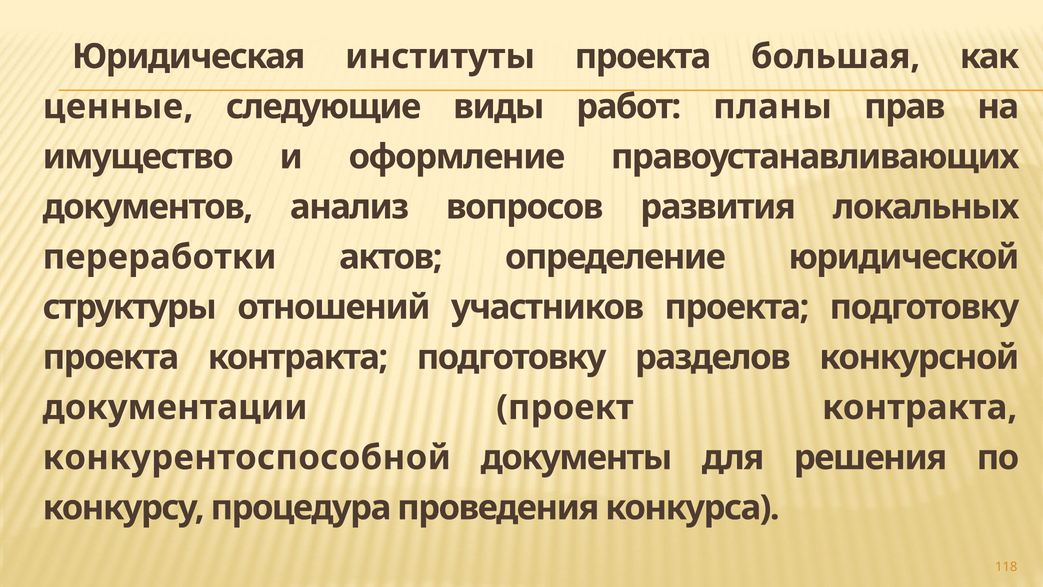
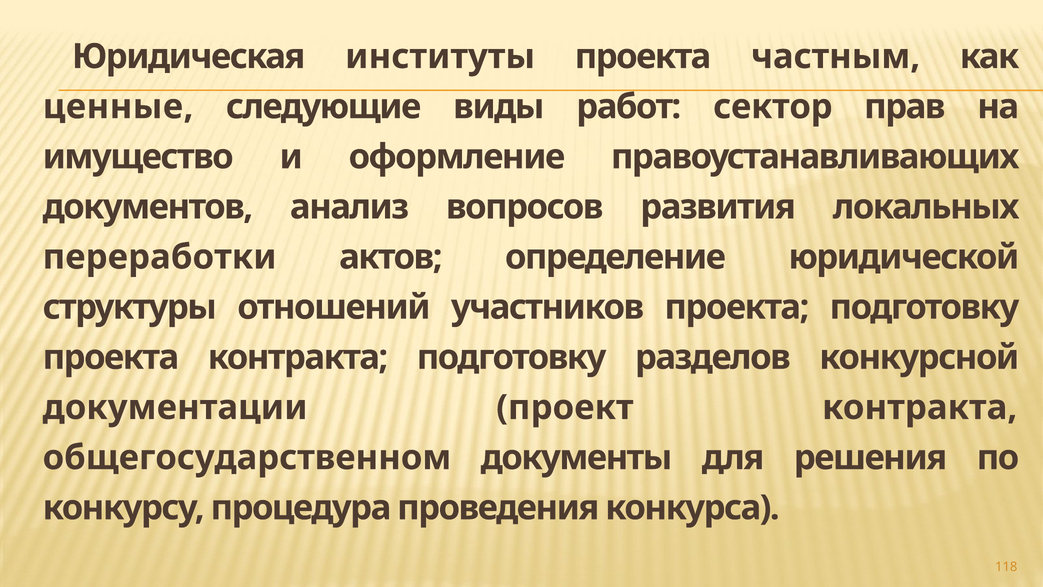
большая: большая -> частным (836, 57)
планы: планы -> сектор (773, 107)
конкурентоспособной: конкурентоспособной -> общегосударственном (247, 457)
